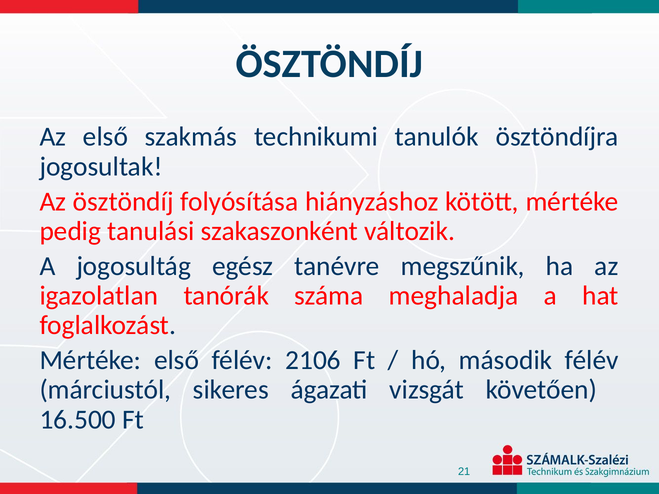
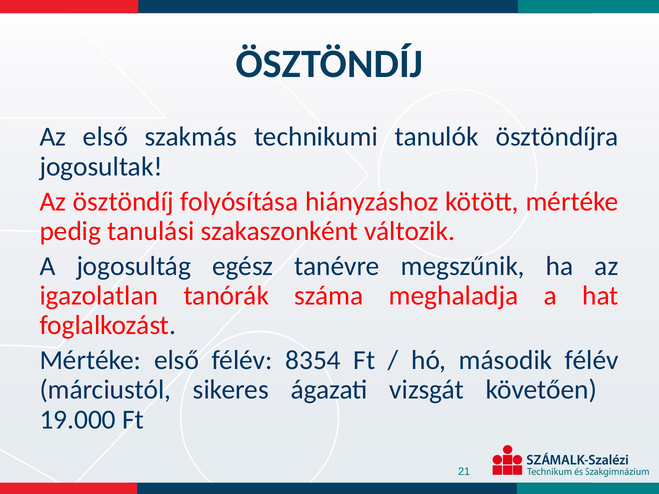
2106: 2106 -> 8354 (313, 360)
16.500: 16.500 -> 19.000 (78, 420)
